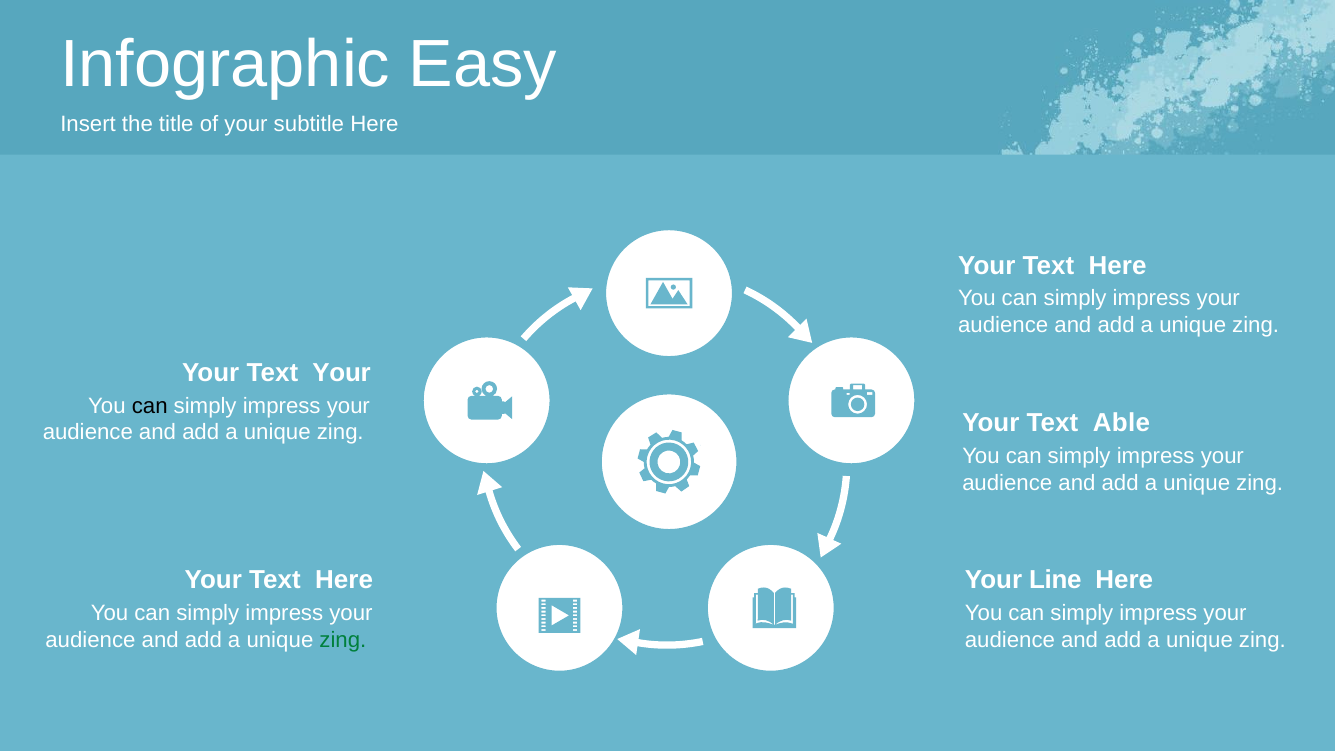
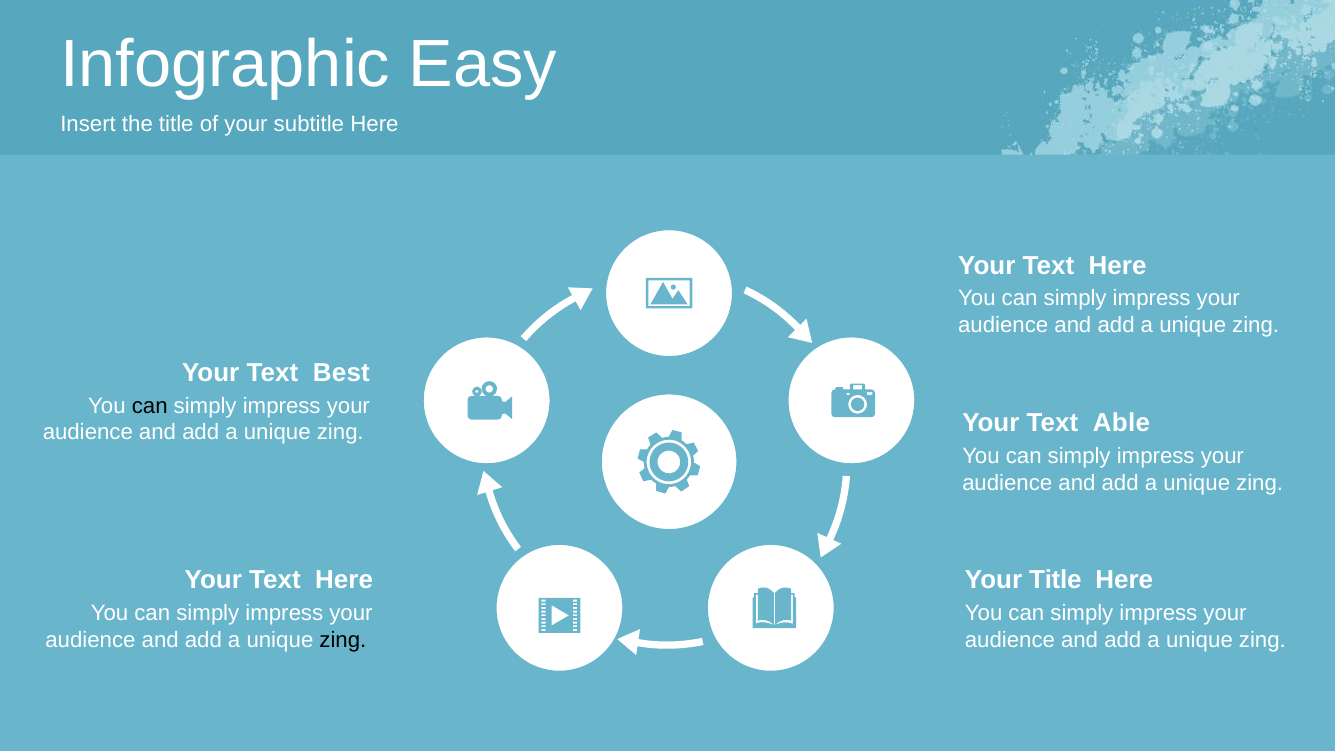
Text Your: Your -> Best (341, 373)
Your Line: Line -> Title (1055, 580)
zing colour: green -> black (343, 640)
